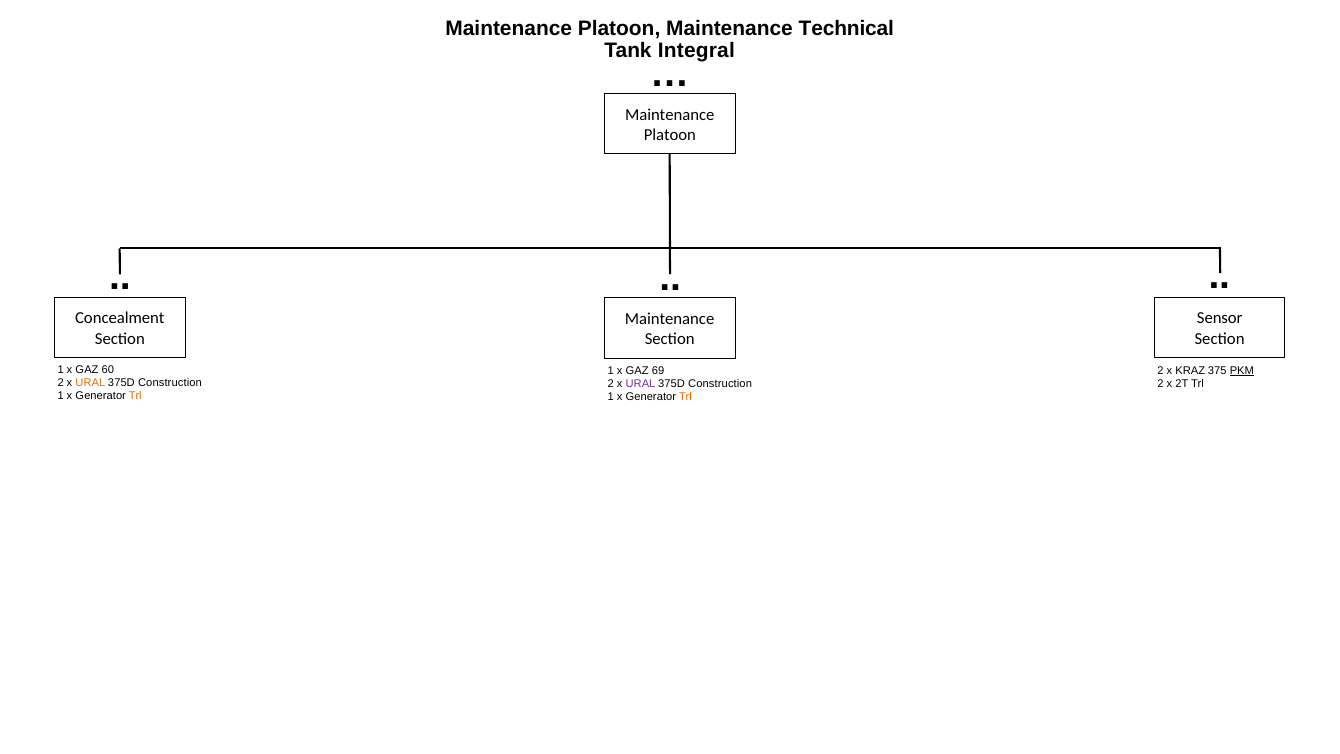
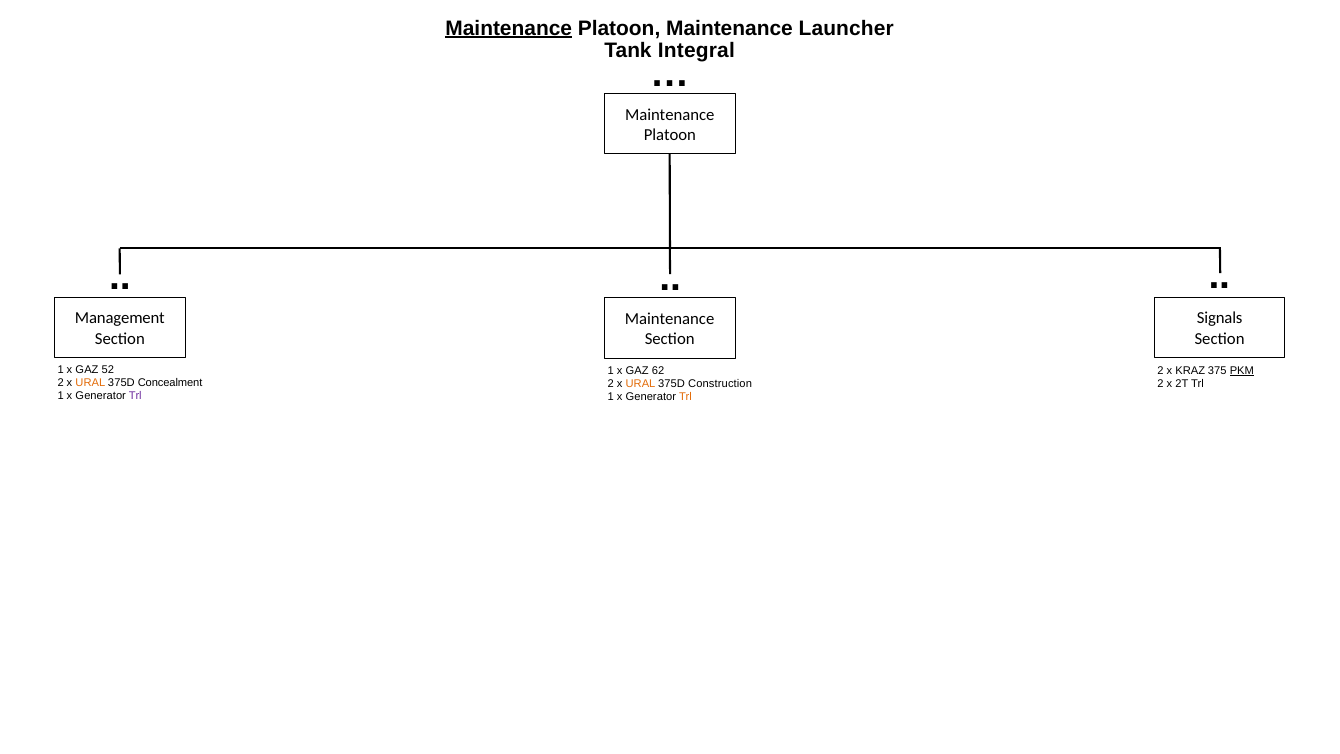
Maintenance underline: none -> present (509, 28)
Technical: Technical -> Launcher (846, 28)
Concealment: Concealment -> Management (120, 318)
Sensor: Sensor -> Signals (1220, 318)
60: 60 -> 52 (108, 369)
69: 69 -> 62 (658, 370)
Construction: Construction -> Concealment (170, 383)
URAL colour: purple -> orange (640, 384)
Trl colour: orange -> purple (135, 396)
